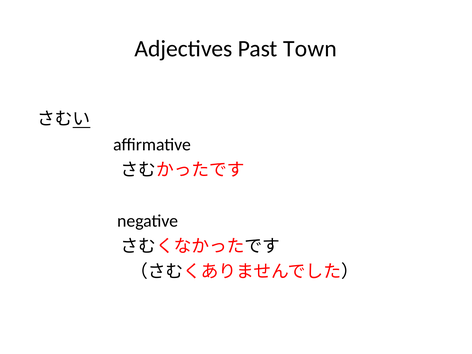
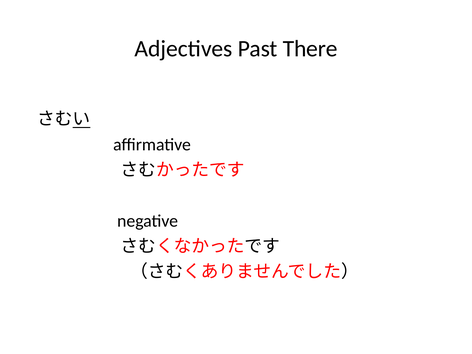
Town: Town -> There (310, 49)
